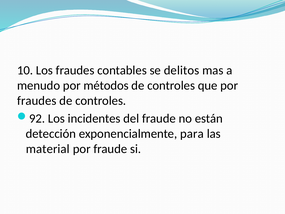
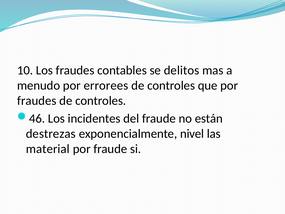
métodos: métodos -> errorees (106, 85)
92: 92 -> 46 (37, 118)
detección: detección -> destrezas (51, 134)
para: para -> nivel (192, 134)
